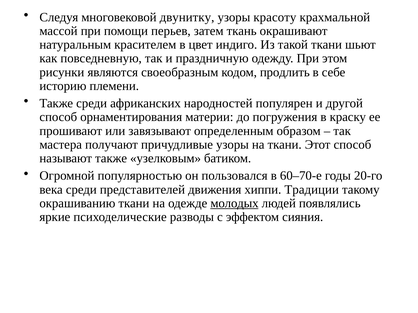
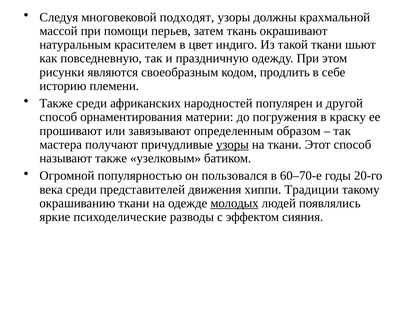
двунитку: двунитку -> подходят (187, 17)
красоту: красоту -> должны (275, 17)
узоры underline: none -> present (232, 145)
